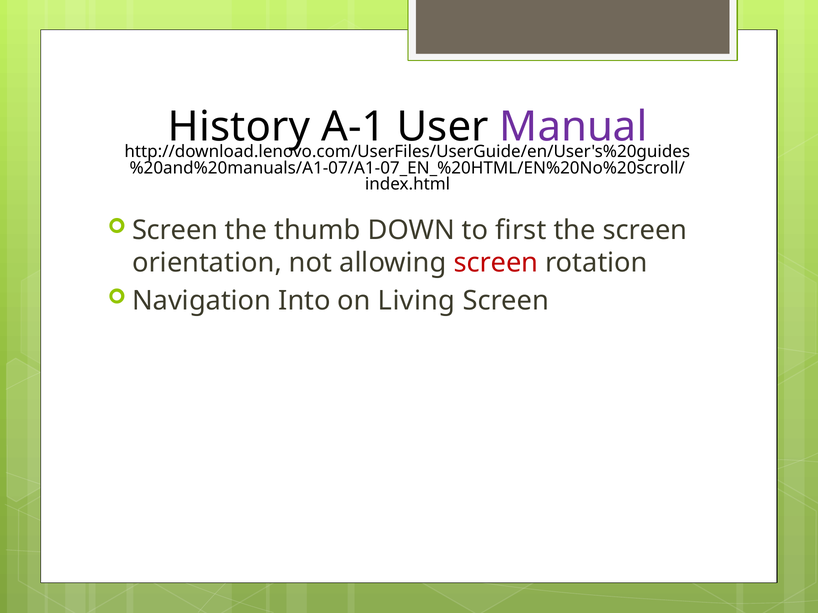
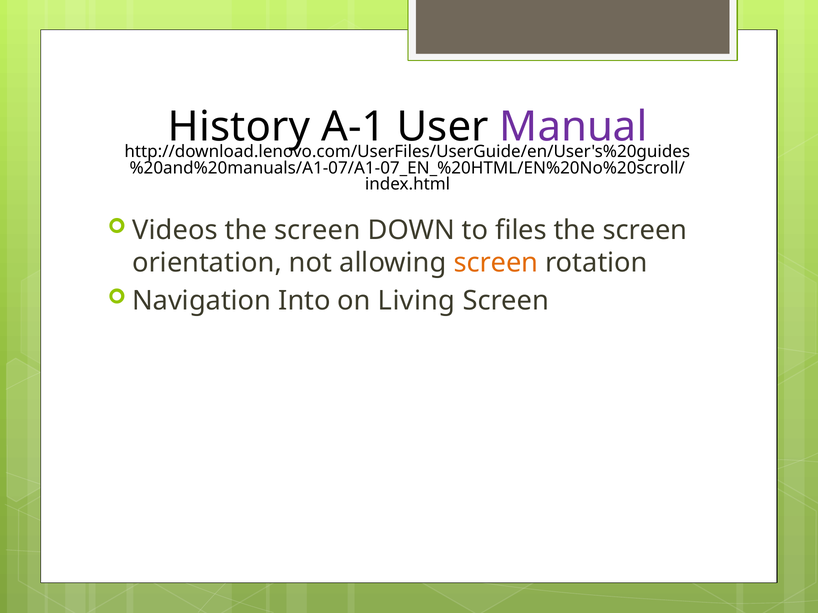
Screen: Screen -> Videos (175, 230)
thumb: thumb -> screen (317, 230)
first: first -> files (521, 230)
screen colour: red -> orange (496, 263)
